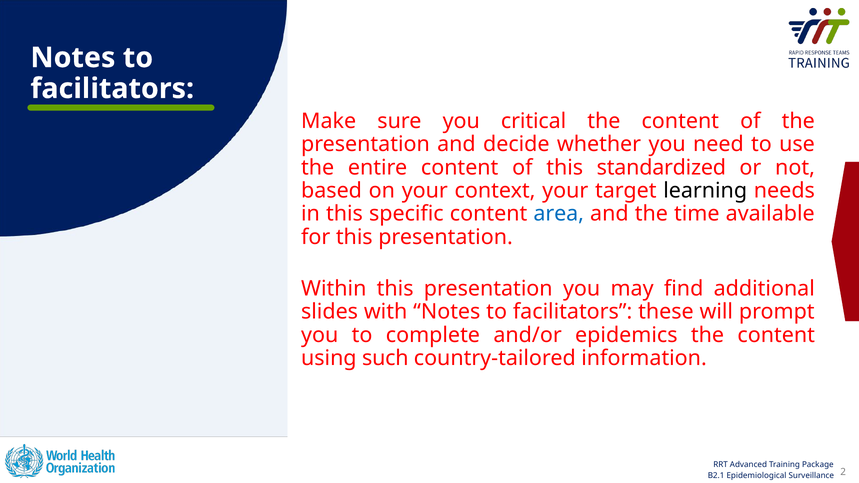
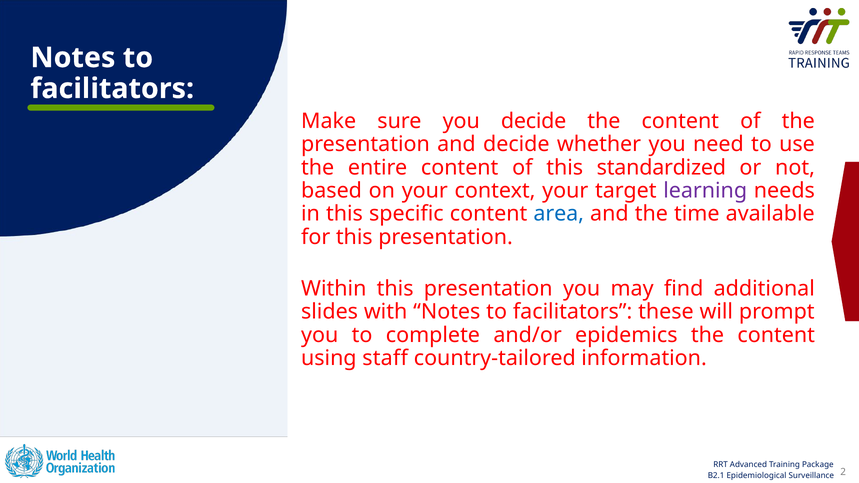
you critical: critical -> decide (534, 121)
learning colour: black -> purple (705, 191)
such: such -> staff (385, 358)
